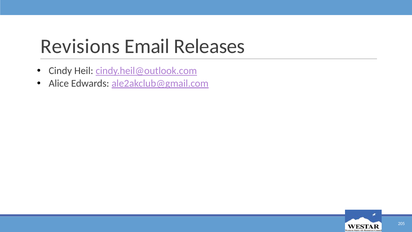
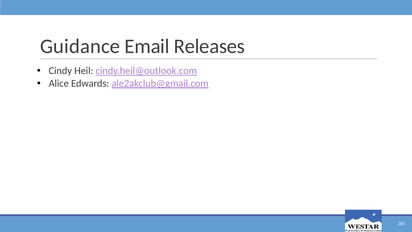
Revisions: Revisions -> Guidance (80, 46)
